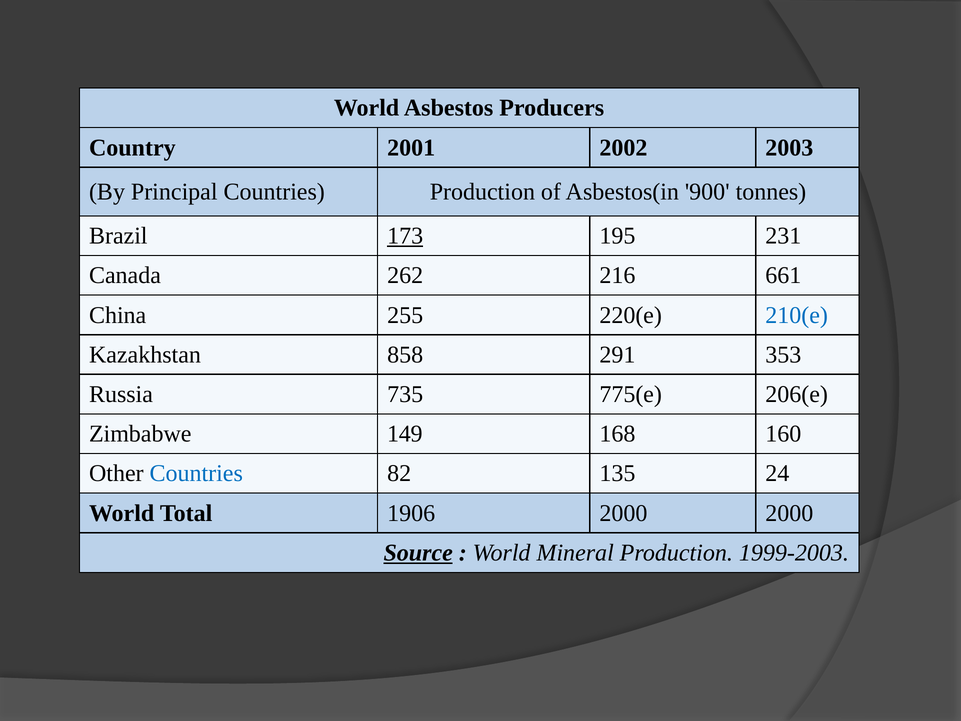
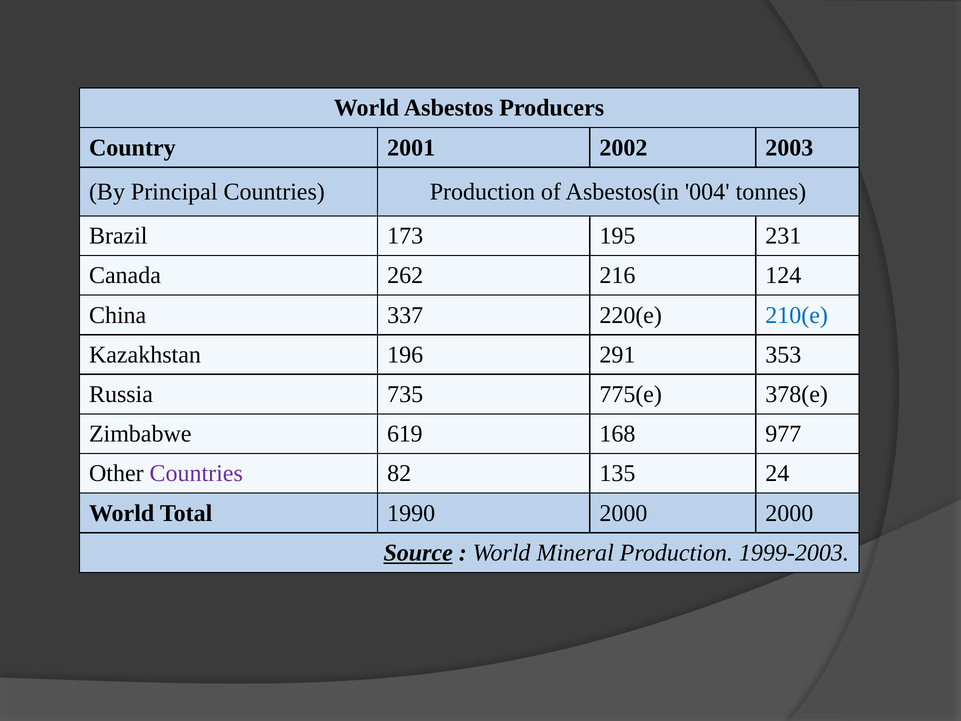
900: 900 -> 004 (707, 192)
173 underline: present -> none (405, 236)
661: 661 -> 124 (783, 275)
255: 255 -> 337 (405, 315)
858: 858 -> 196 (405, 355)
206(e: 206(e -> 378(e (797, 394)
149: 149 -> 619 (405, 434)
160: 160 -> 977 (783, 434)
Countries colour: blue -> purple (196, 473)
1906: 1906 -> 1990 (411, 513)
